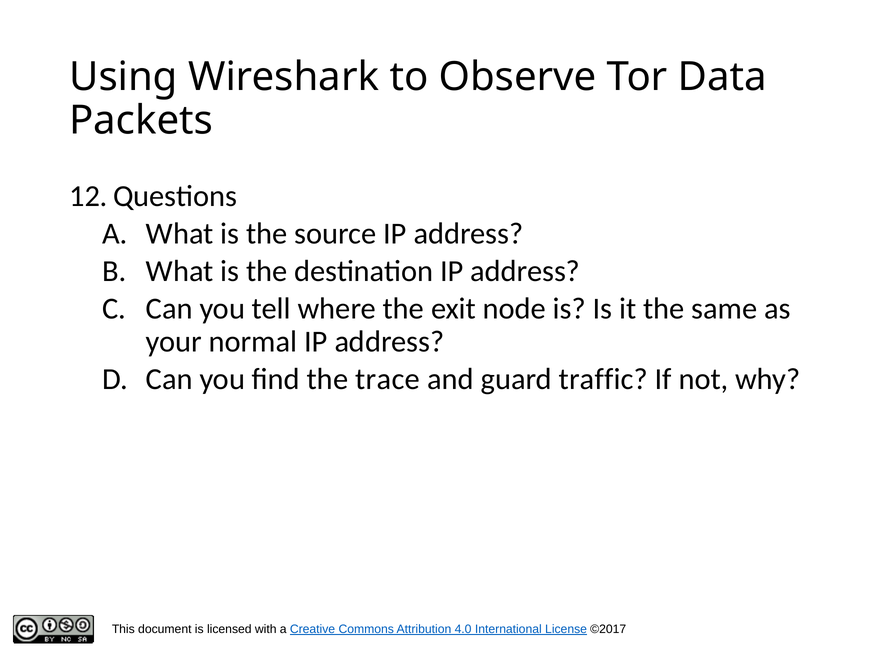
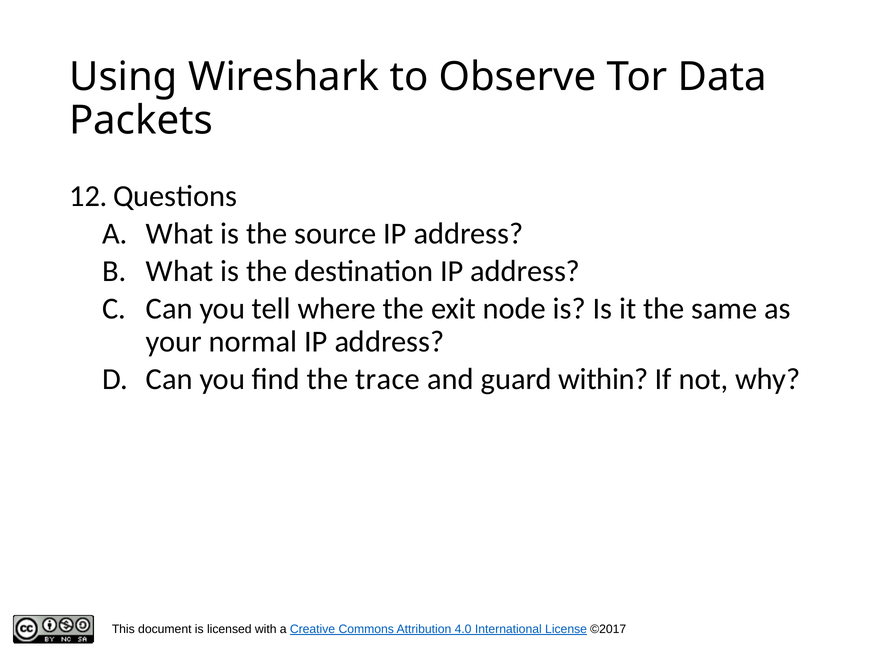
traffic: traffic -> within (603, 379)
